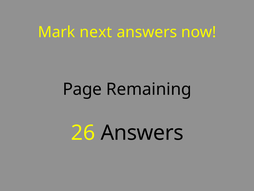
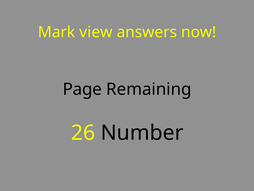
next: next -> view (96, 32)
26 Answers: Answers -> Number (142, 132)
